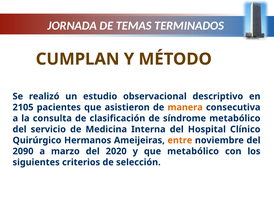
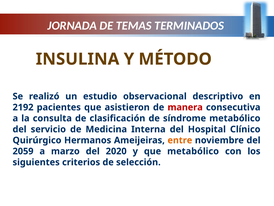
CUMPLAN: CUMPLAN -> INSULINA (78, 59)
2105: 2105 -> 2192 (23, 107)
manera colour: orange -> red (185, 107)
2090: 2090 -> 2059 (23, 151)
